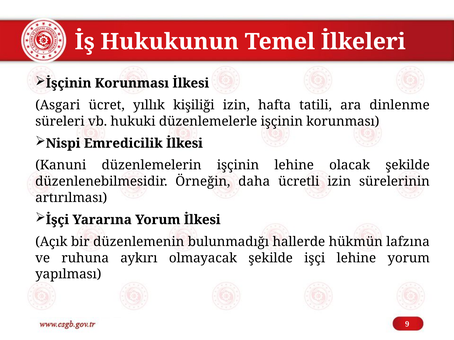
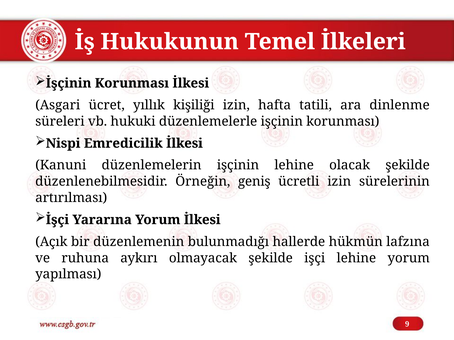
daha: daha -> geniş (254, 182)
